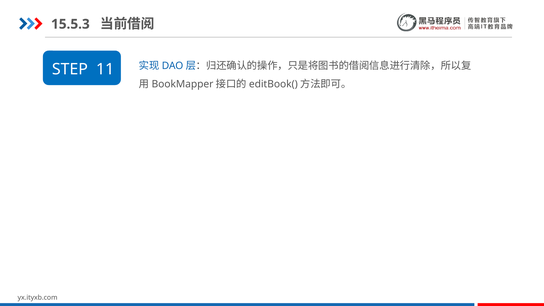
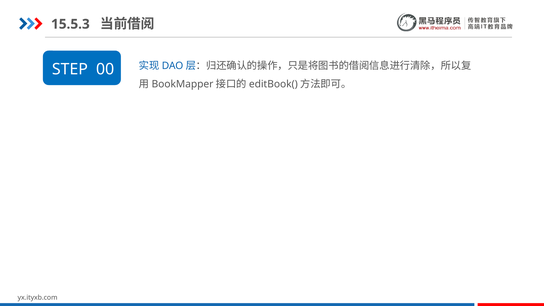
11: 11 -> 00 (105, 69)
